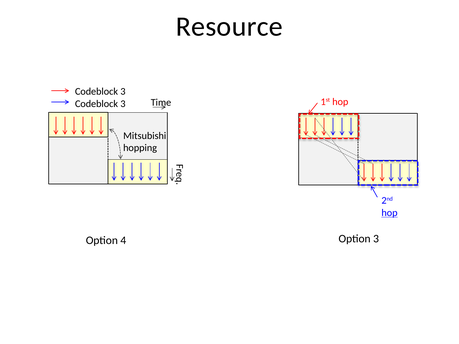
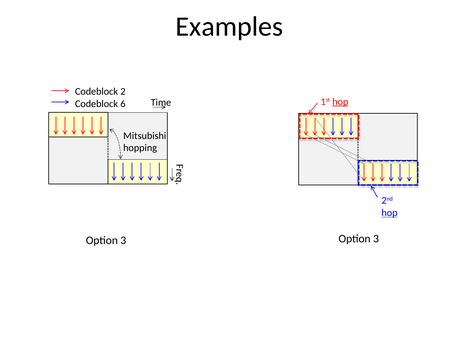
Resource: Resource -> Examples (229, 27)
3: 3 -> 2 (123, 92)
hop underline: none -> present (340, 102)
3: 3 -> 6 (123, 104)
4: 4 -> 3 (123, 241)
